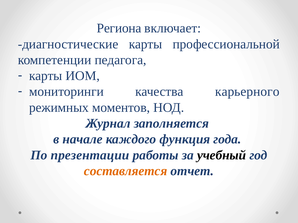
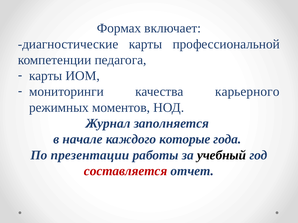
Региона: Региона -> Формах (119, 28)
функция: функция -> которые (185, 140)
составляется colour: orange -> red (126, 171)
